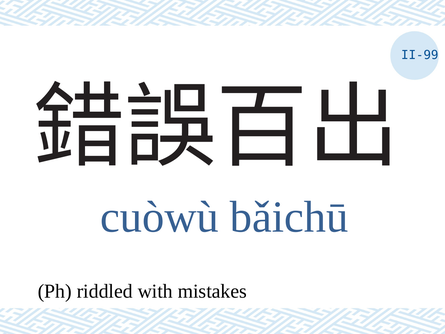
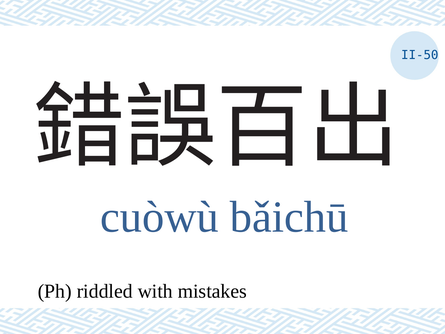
II-99: II-99 -> II-50 (420, 55)
